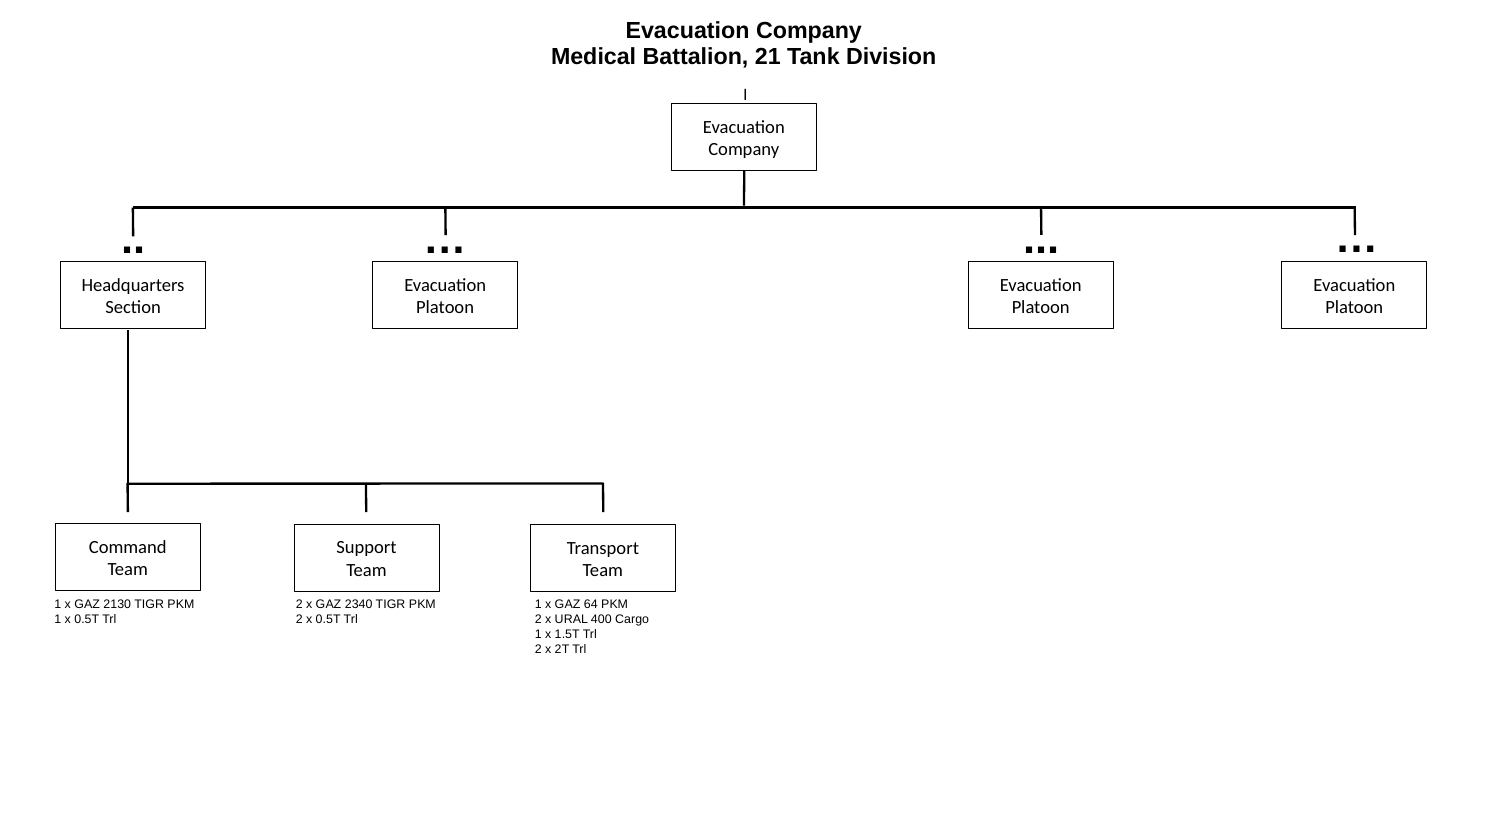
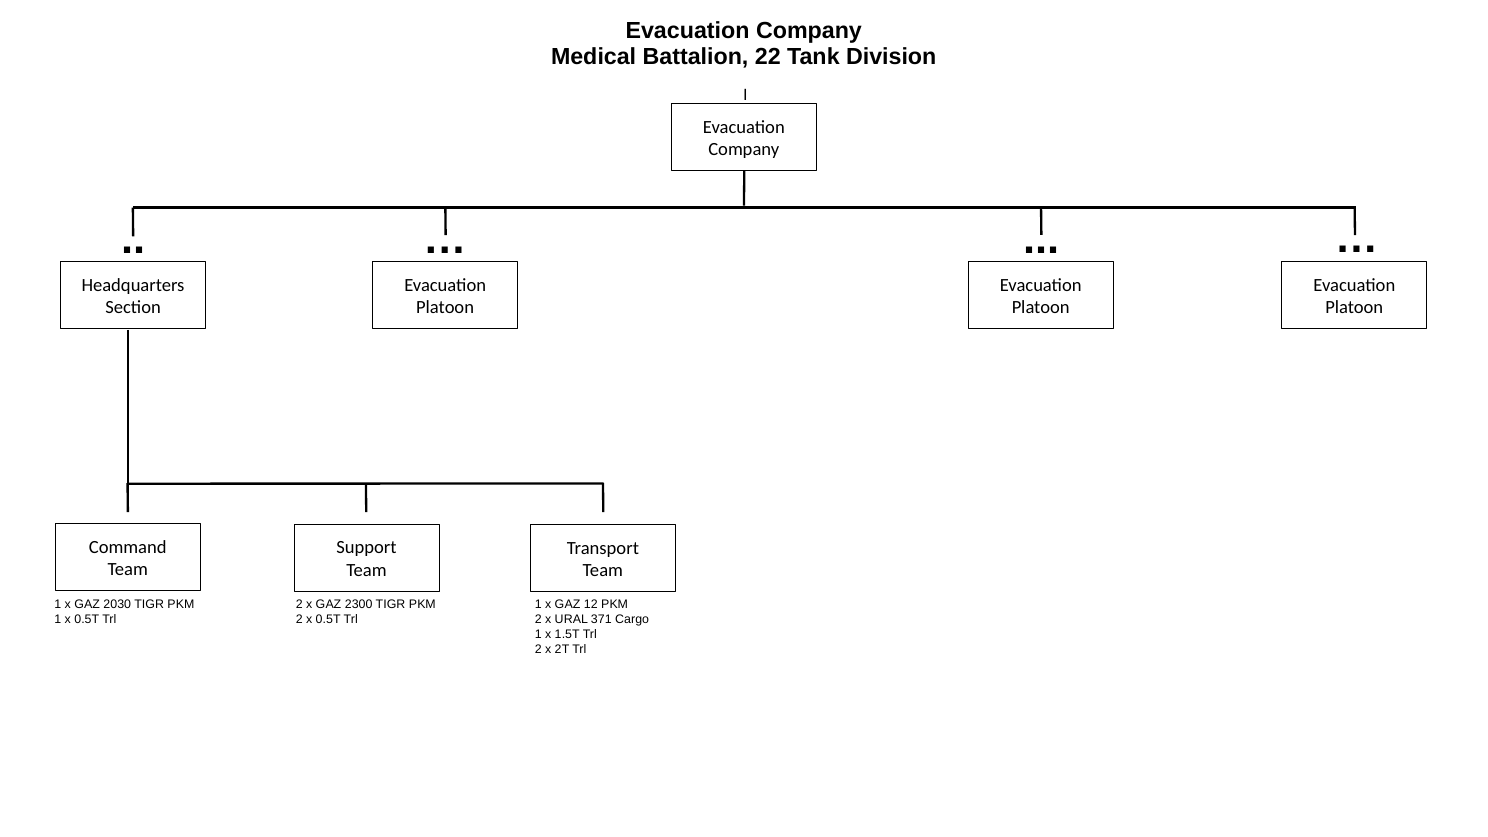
21: 21 -> 22 (768, 56)
2130: 2130 -> 2030 (117, 605)
2340: 2340 -> 2300 (359, 605)
64: 64 -> 12 (591, 605)
400: 400 -> 371 (601, 620)
